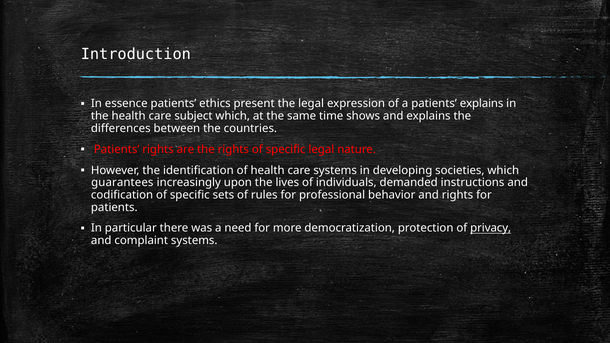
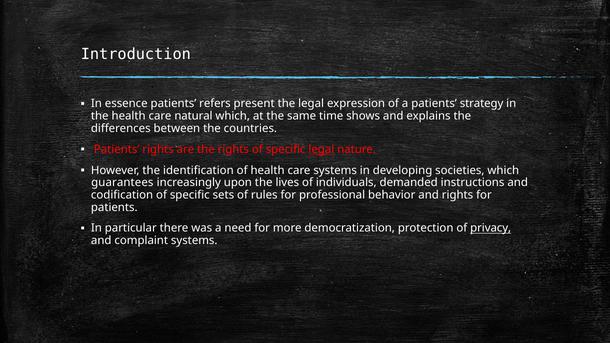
ethics: ethics -> refers (215, 104)
patients explains: explains -> strategy (482, 104)
subject: subject -> natural (193, 116)
legal underline: none -> present (321, 149)
